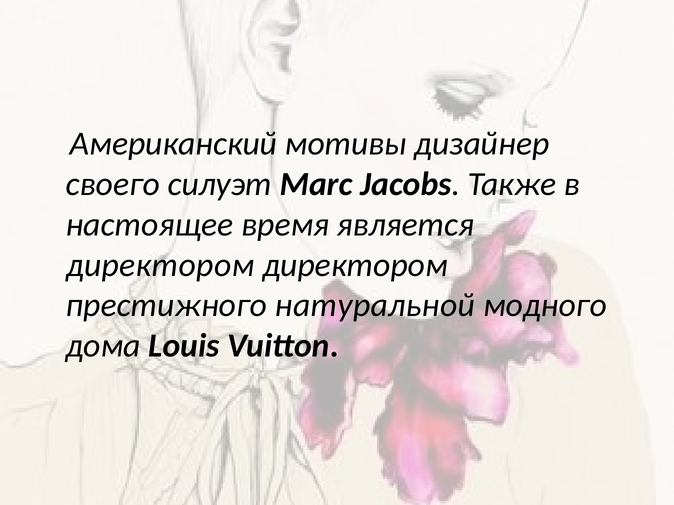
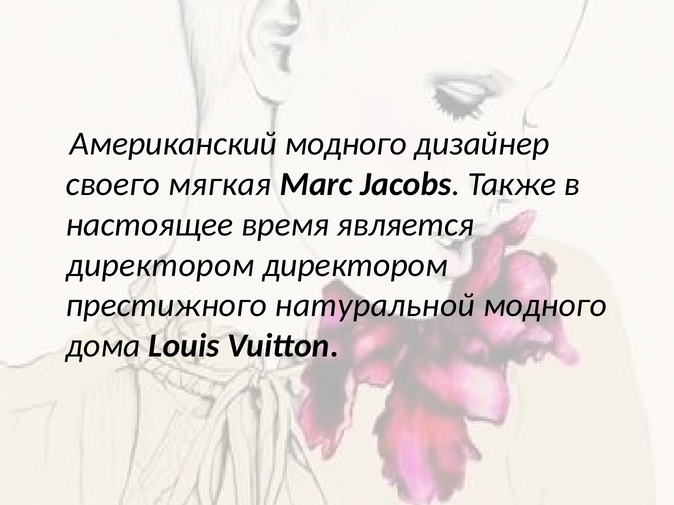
Американский мотивы: мотивы -> модного (346, 144)
силуэт: силуэт -> мягкая (220, 184)
